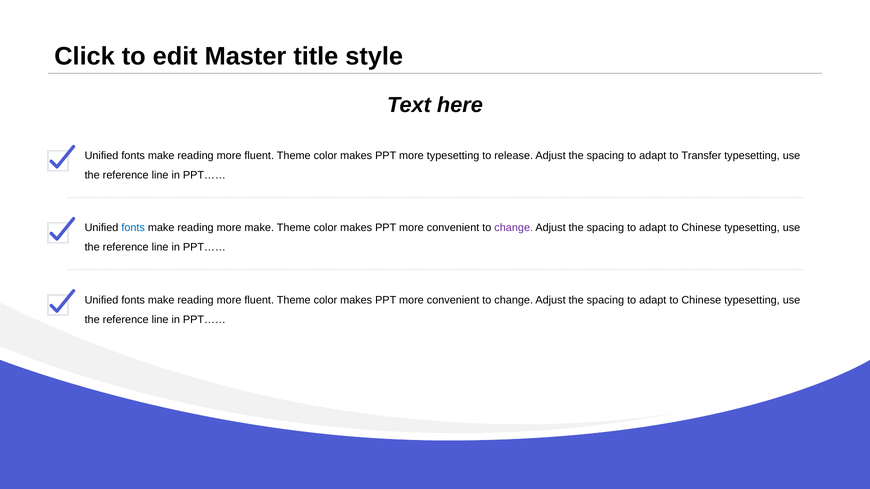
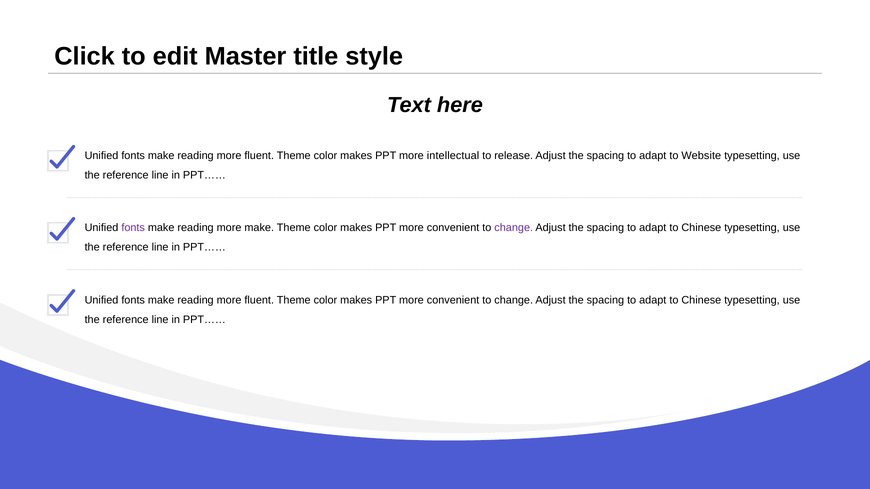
more typesetting: typesetting -> intellectual (453, 156)
Transfer: Transfer -> Website (701, 156)
fonts colour: blue -> purple (133, 228)
